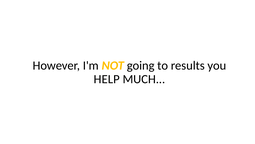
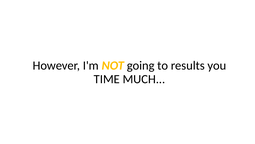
HELP: HELP -> TIME (107, 79)
